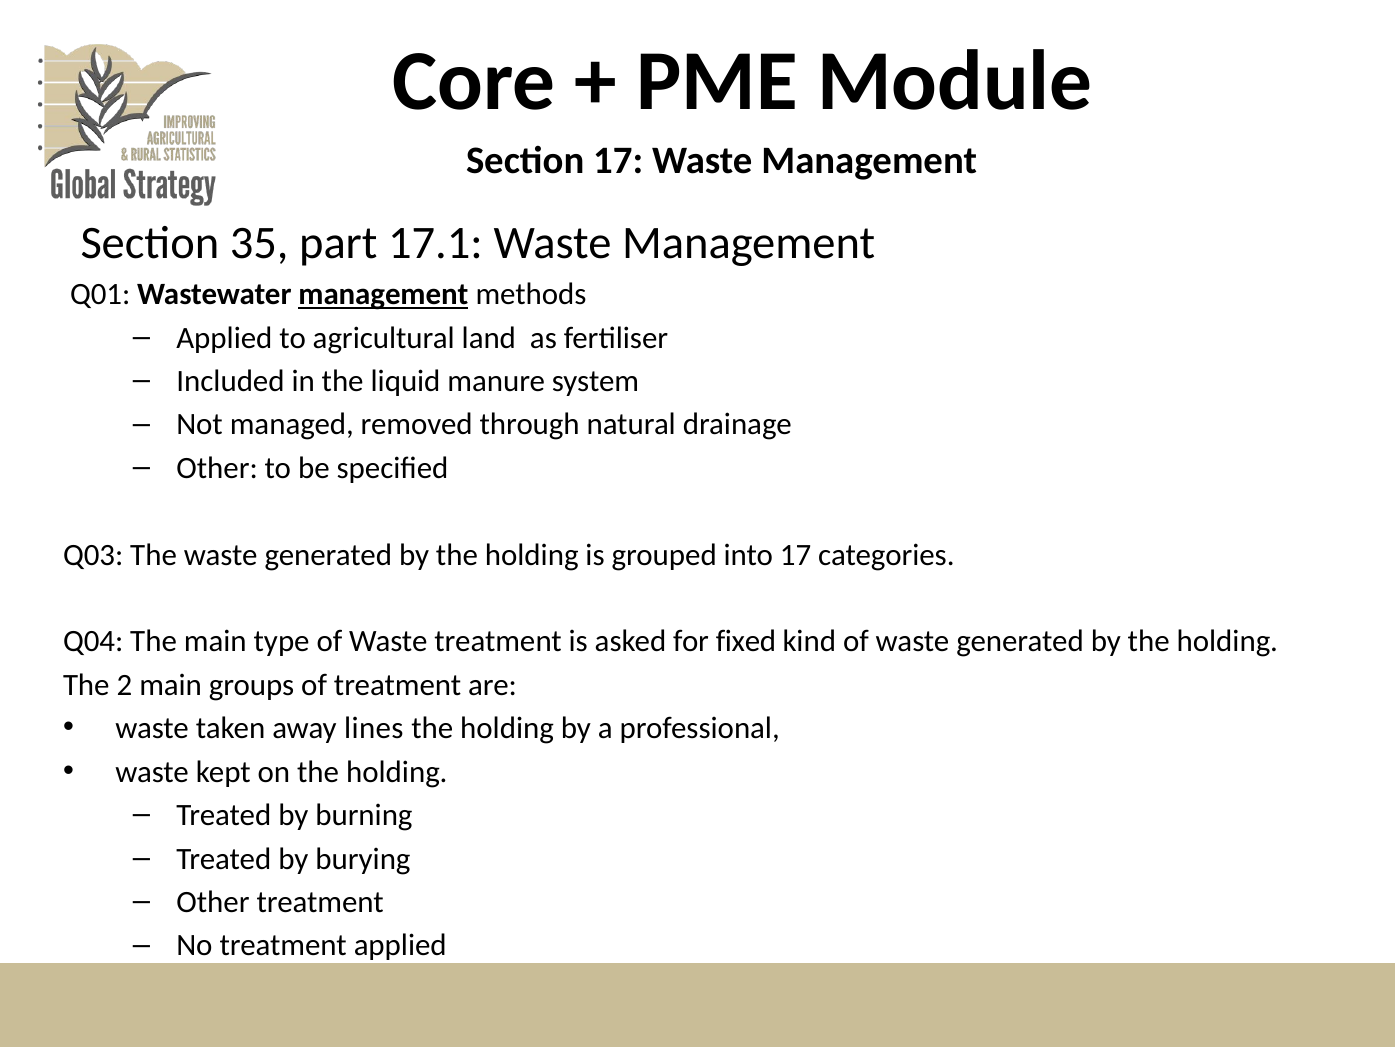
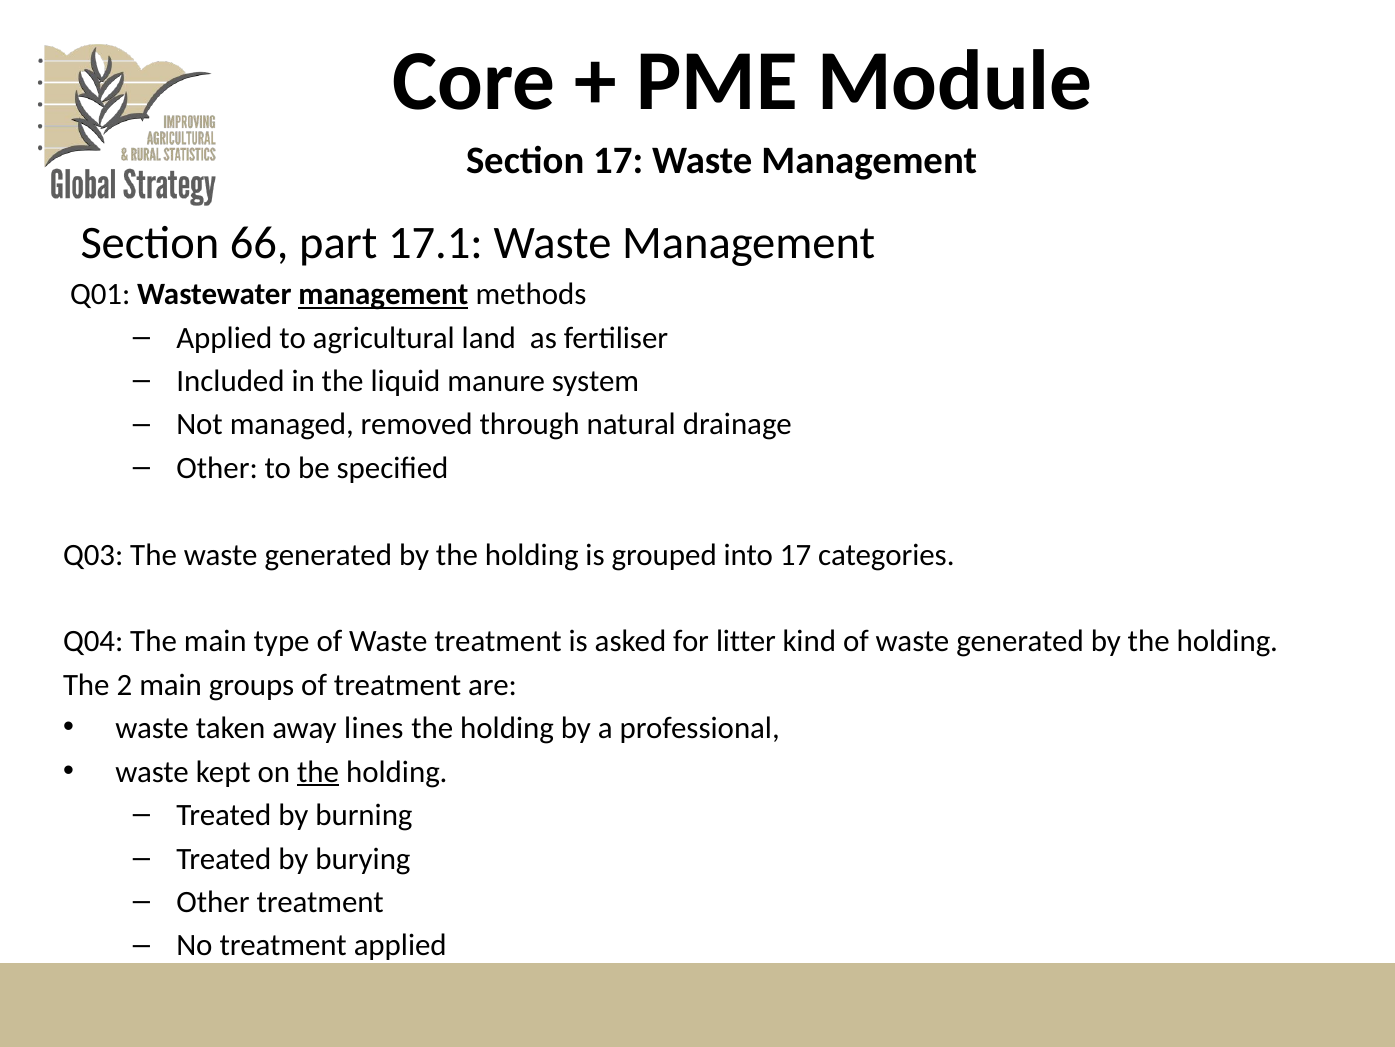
35: 35 -> 66 (259, 243)
fixed: fixed -> litter (746, 641)
the underline: none -> present (318, 771)
